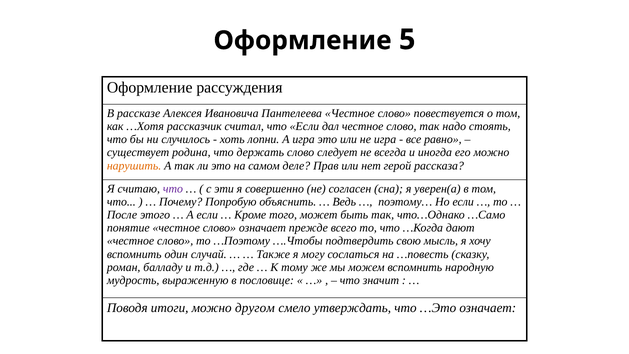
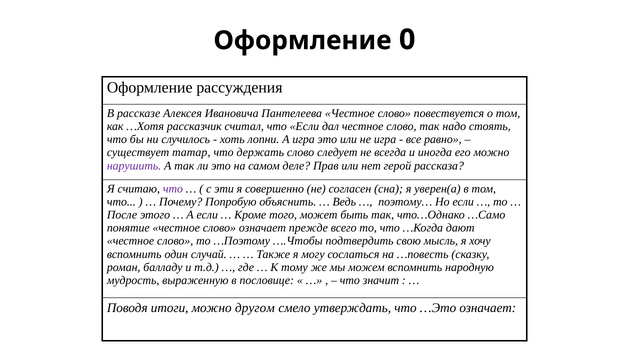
5: 5 -> 0 (407, 40)
родина: родина -> татар (191, 152)
нарушить colour: orange -> purple (134, 166)
